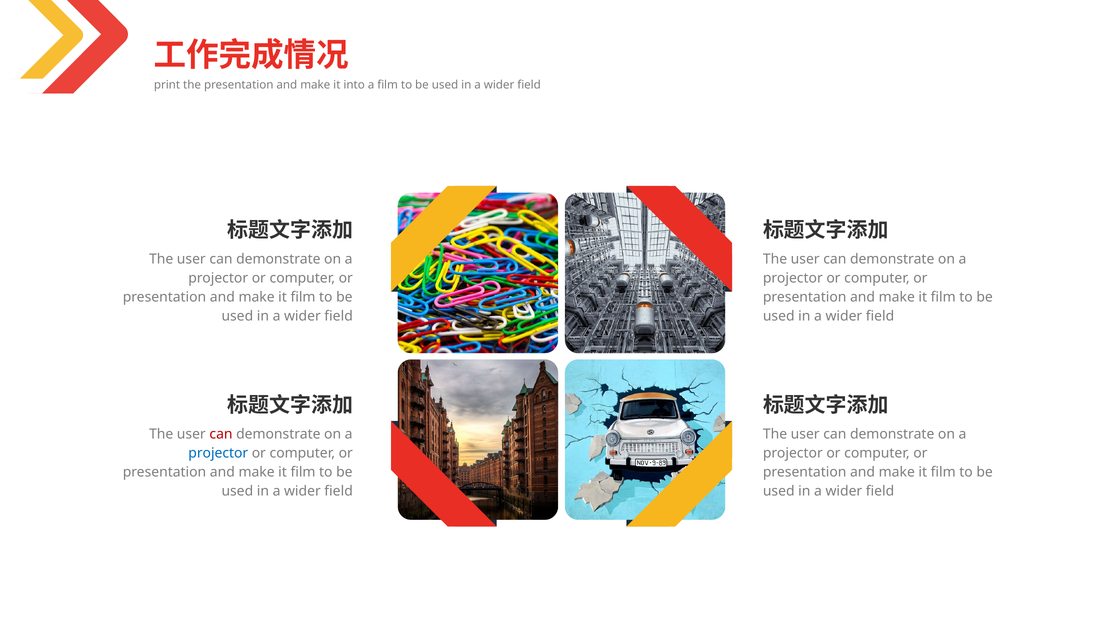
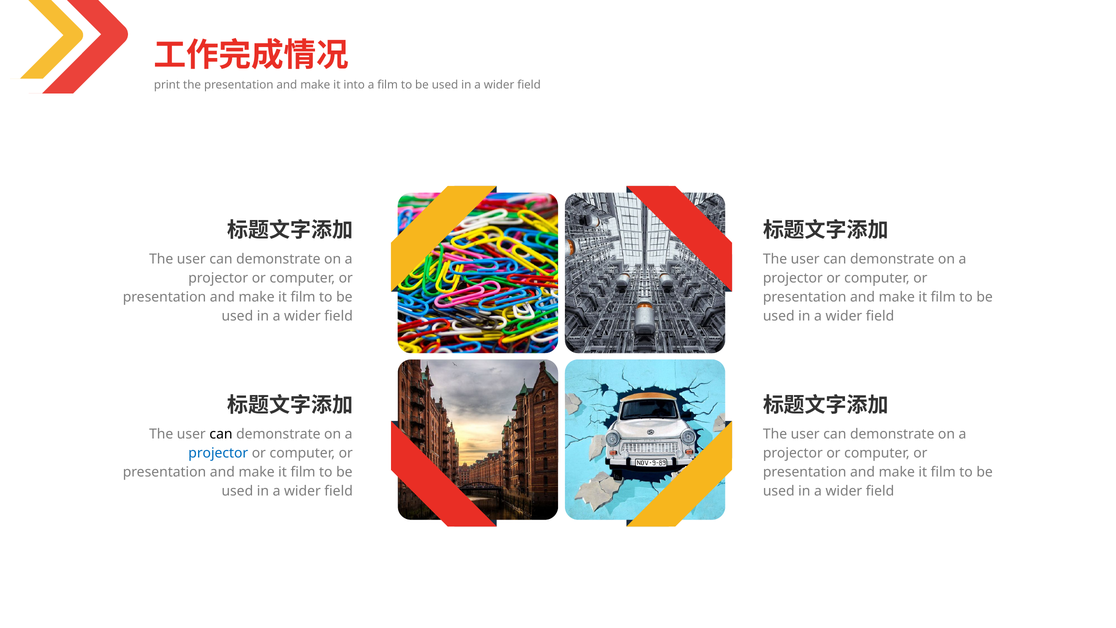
can colour: red -> black (221, 434)
